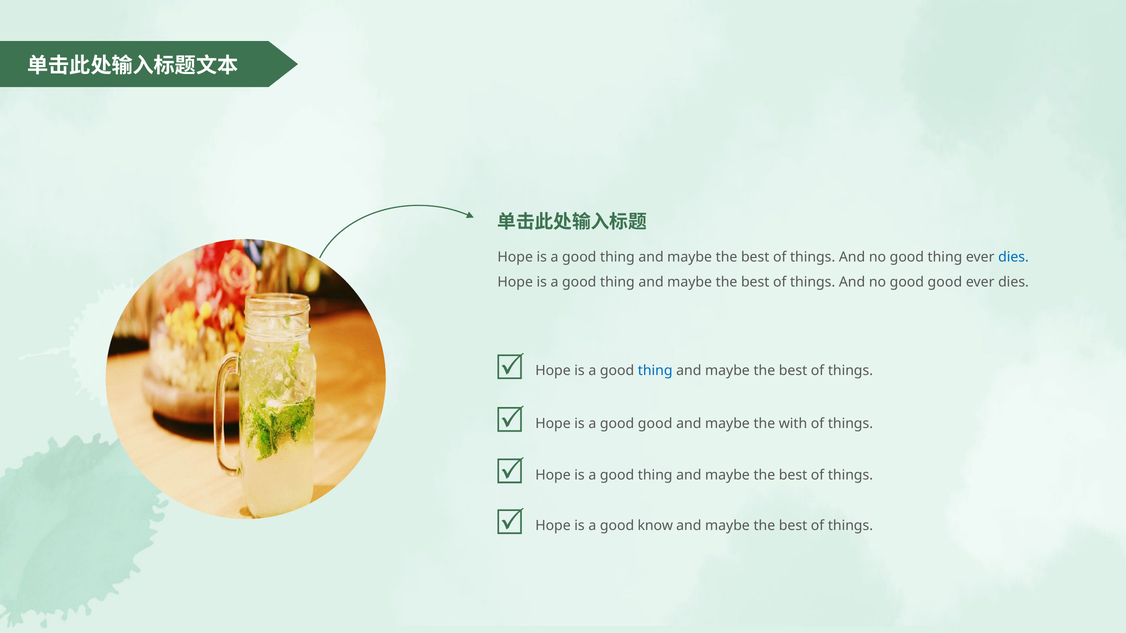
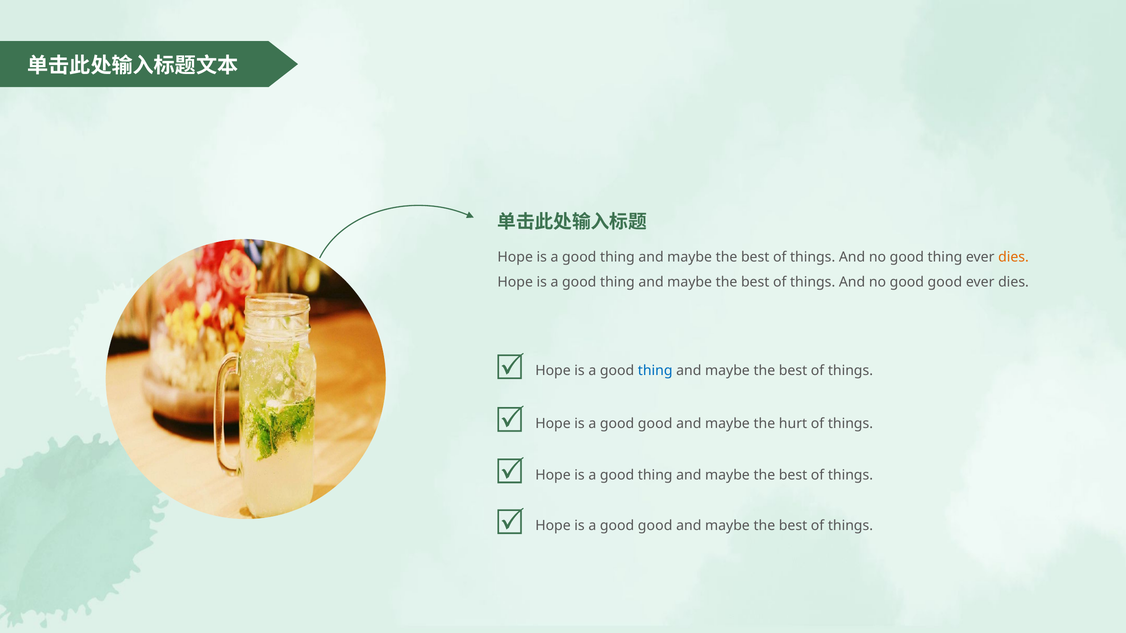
dies colour: blue -> orange (1014, 257)
with: with -> hurt (793, 424)
know: know -> good (655, 526)
